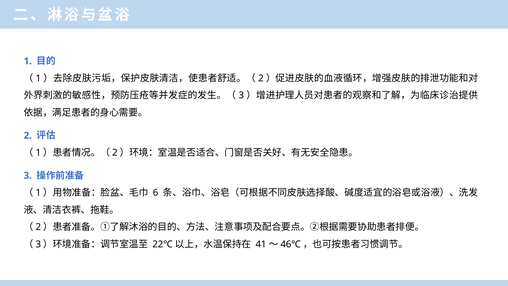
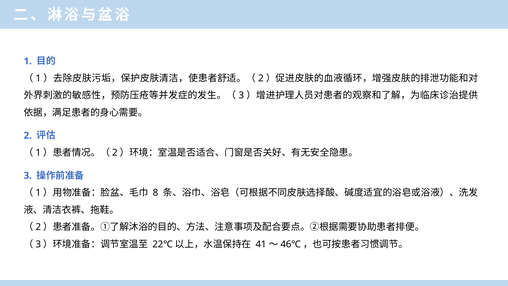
6: 6 -> 8 (155, 193)
